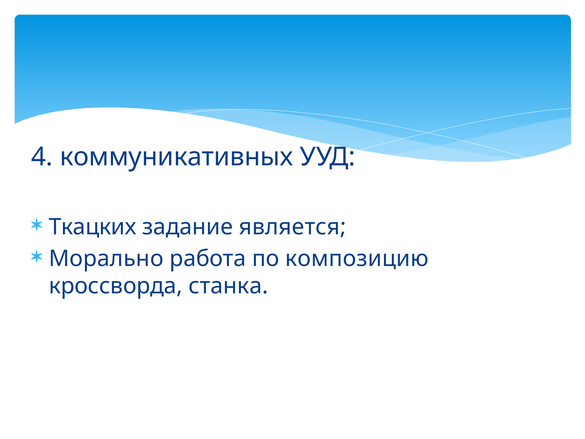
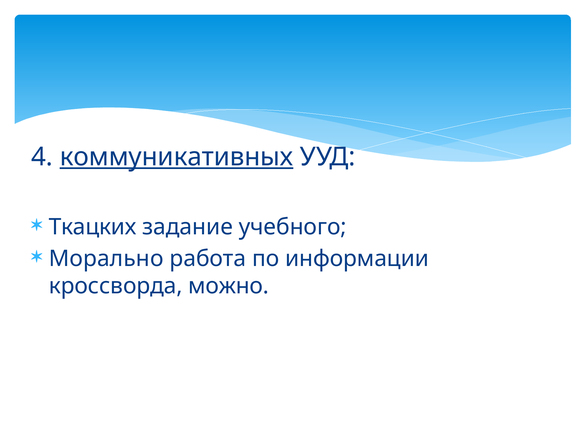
коммуникативных underline: none -> present (176, 157)
является: является -> учебного (293, 227)
композицию: композицию -> информации (357, 259)
станка: станка -> можно (229, 286)
